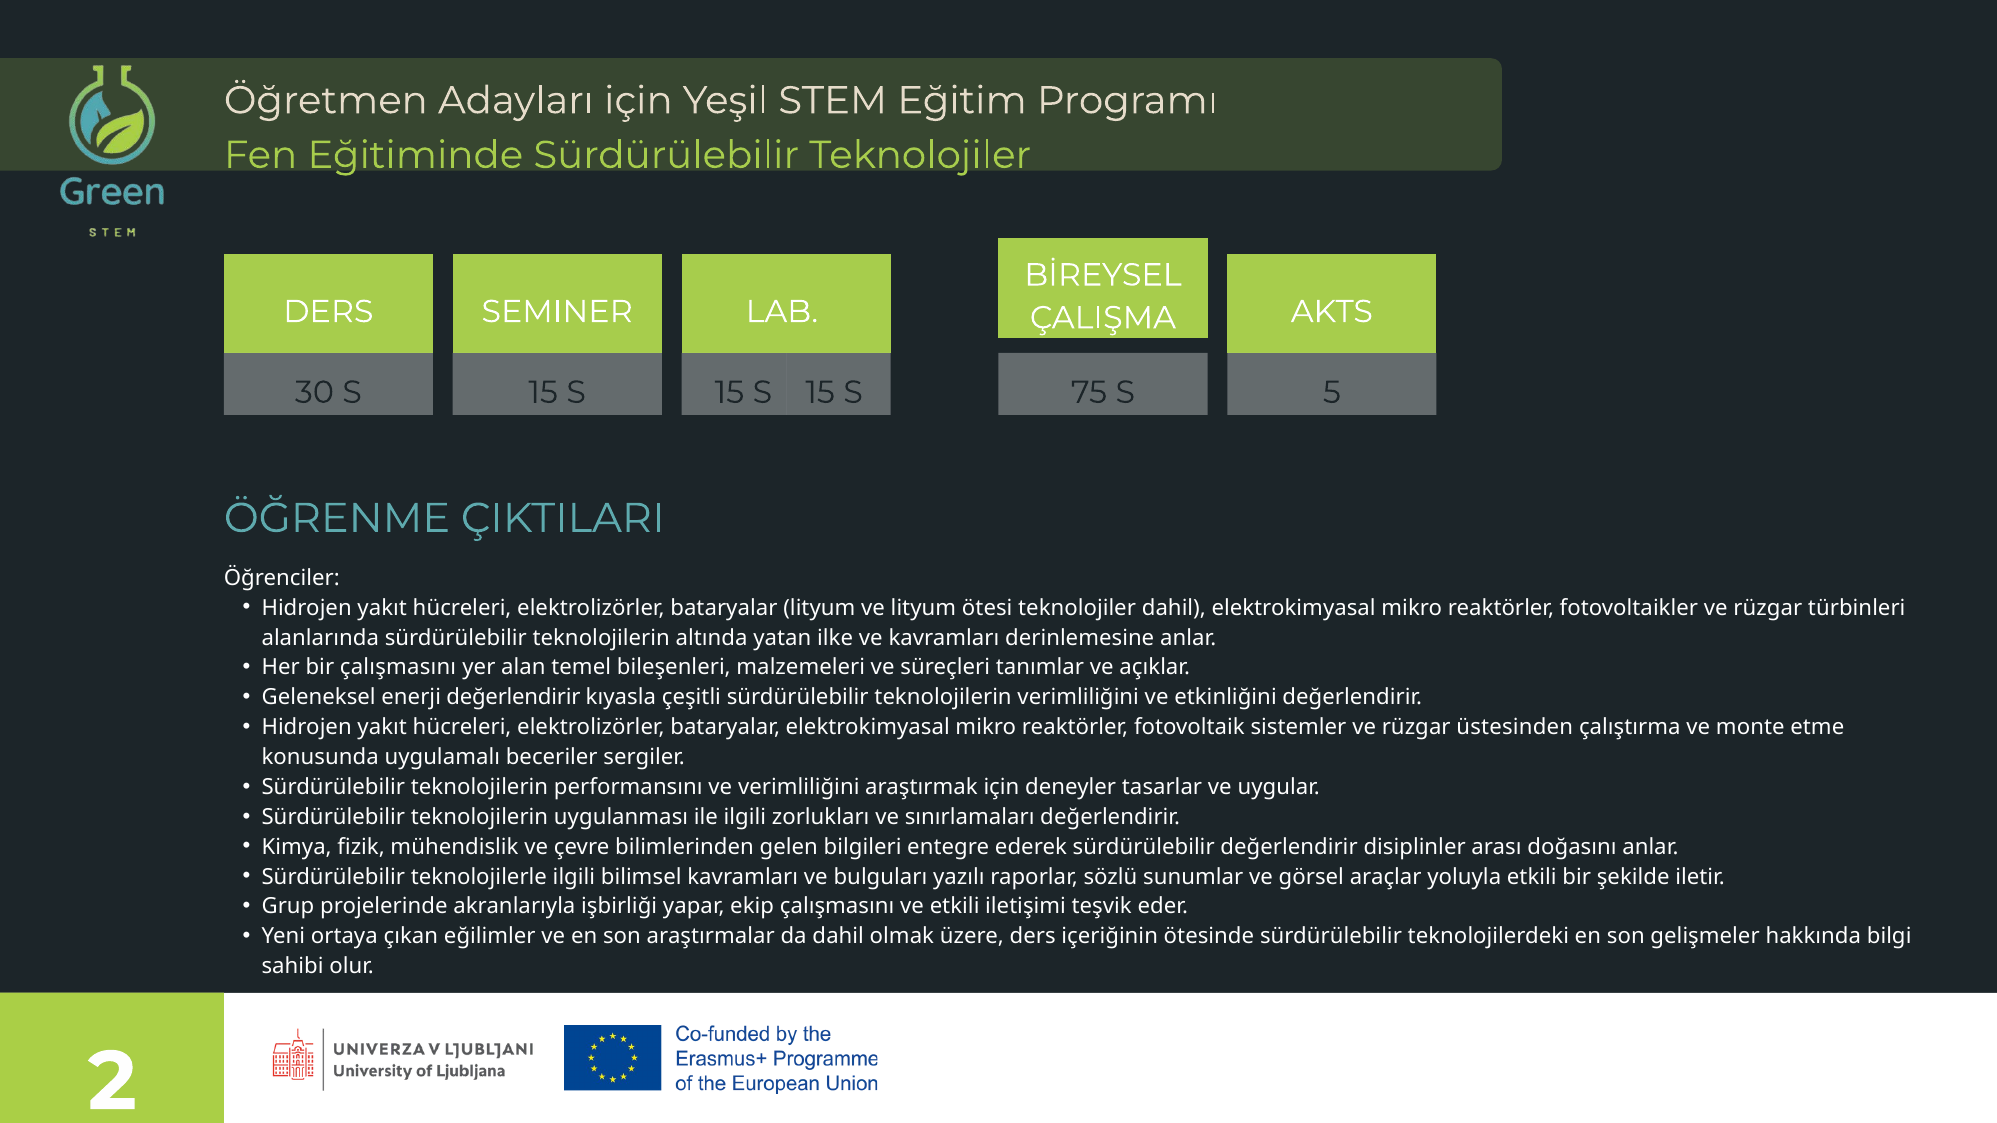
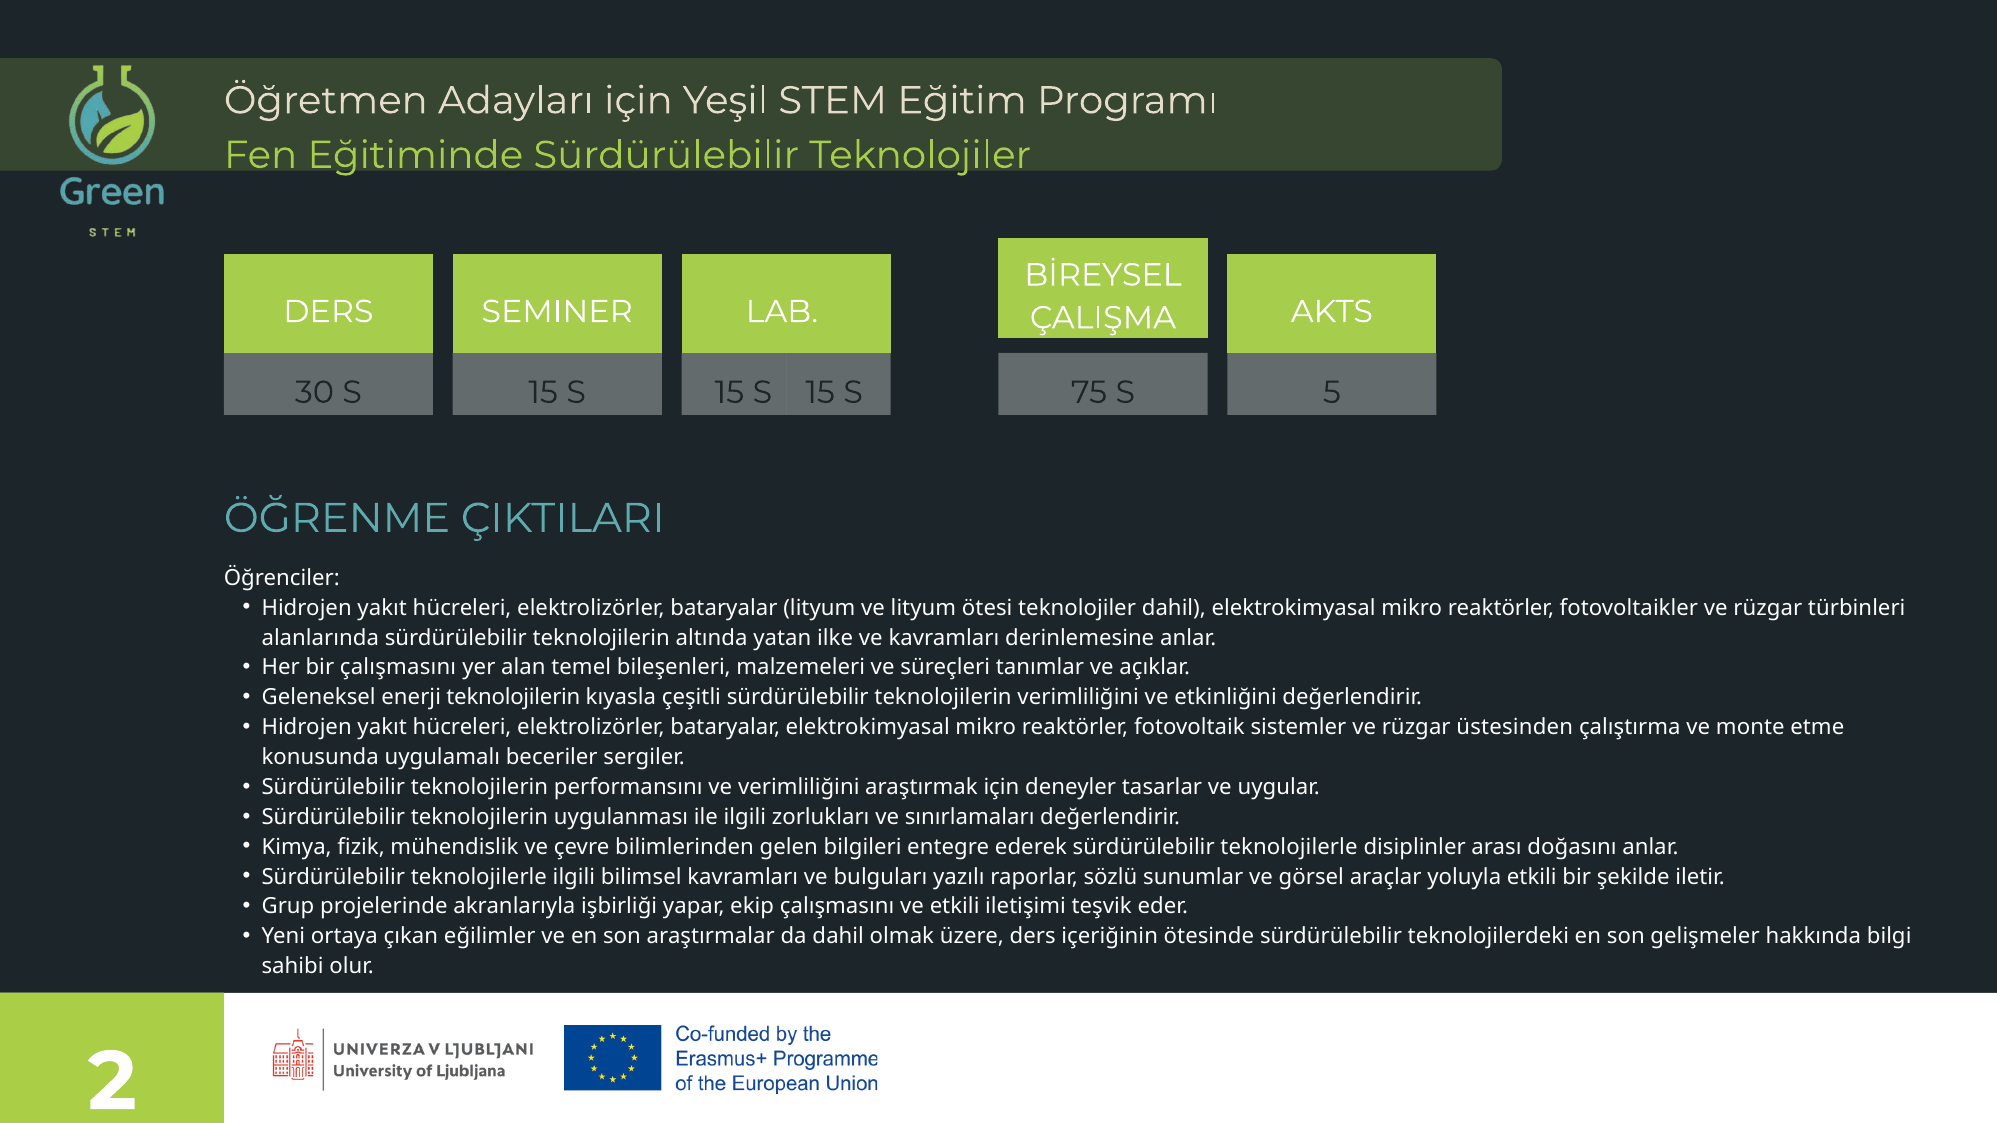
enerji değerlendirir: değerlendirir -> teknolojilerin (513, 698)
ederek sürdürülebilir değerlendirir: değerlendirir -> teknolojilerle (1289, 847)
